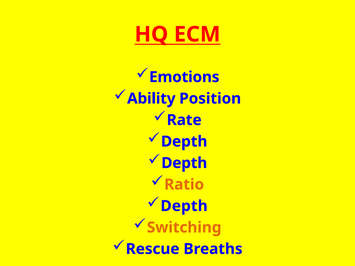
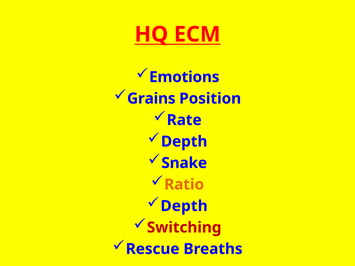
Ability: Ability -> Grains (151, 99)
Depth: Depth -> Snake (184, 163)
Switching colour: orange -> red (184, 228)
